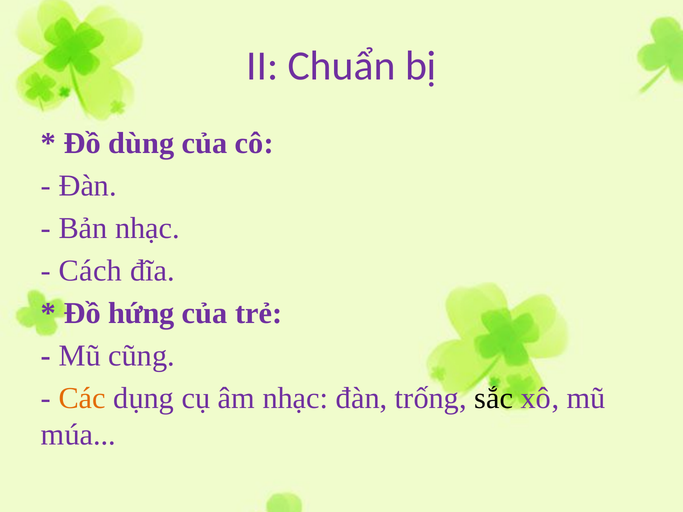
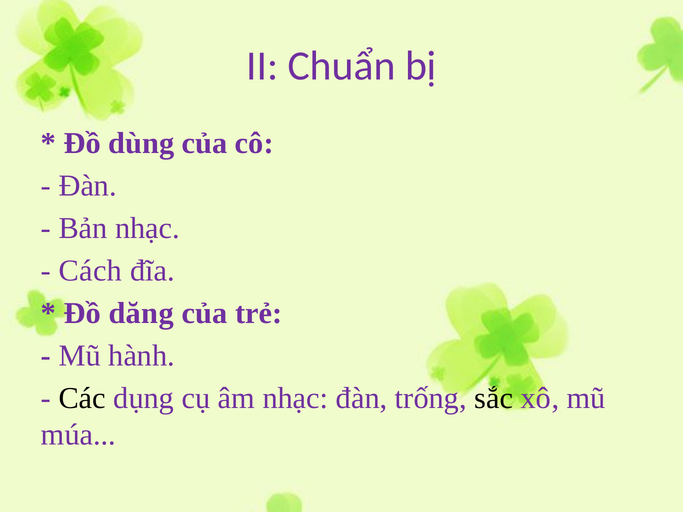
hứng: hứng -> dăng (141, 313)
cũng: cũng -> hành (142, 356)
Các colour: orange -> black (82, 399)
